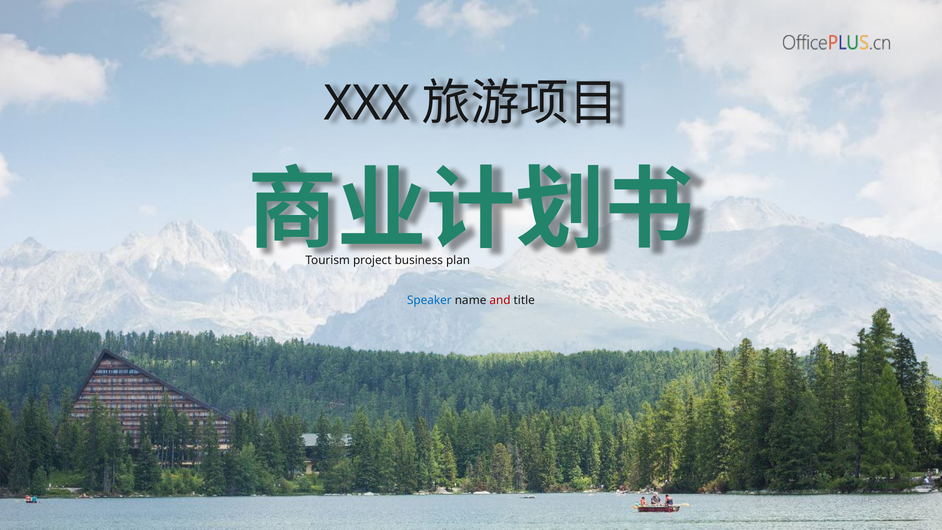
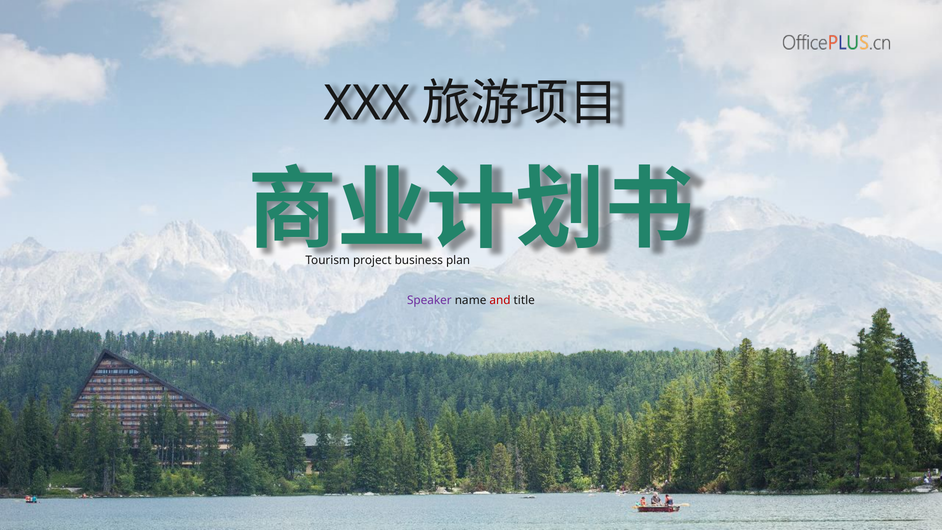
Speaker colour: blue -> purple (429, 300)
